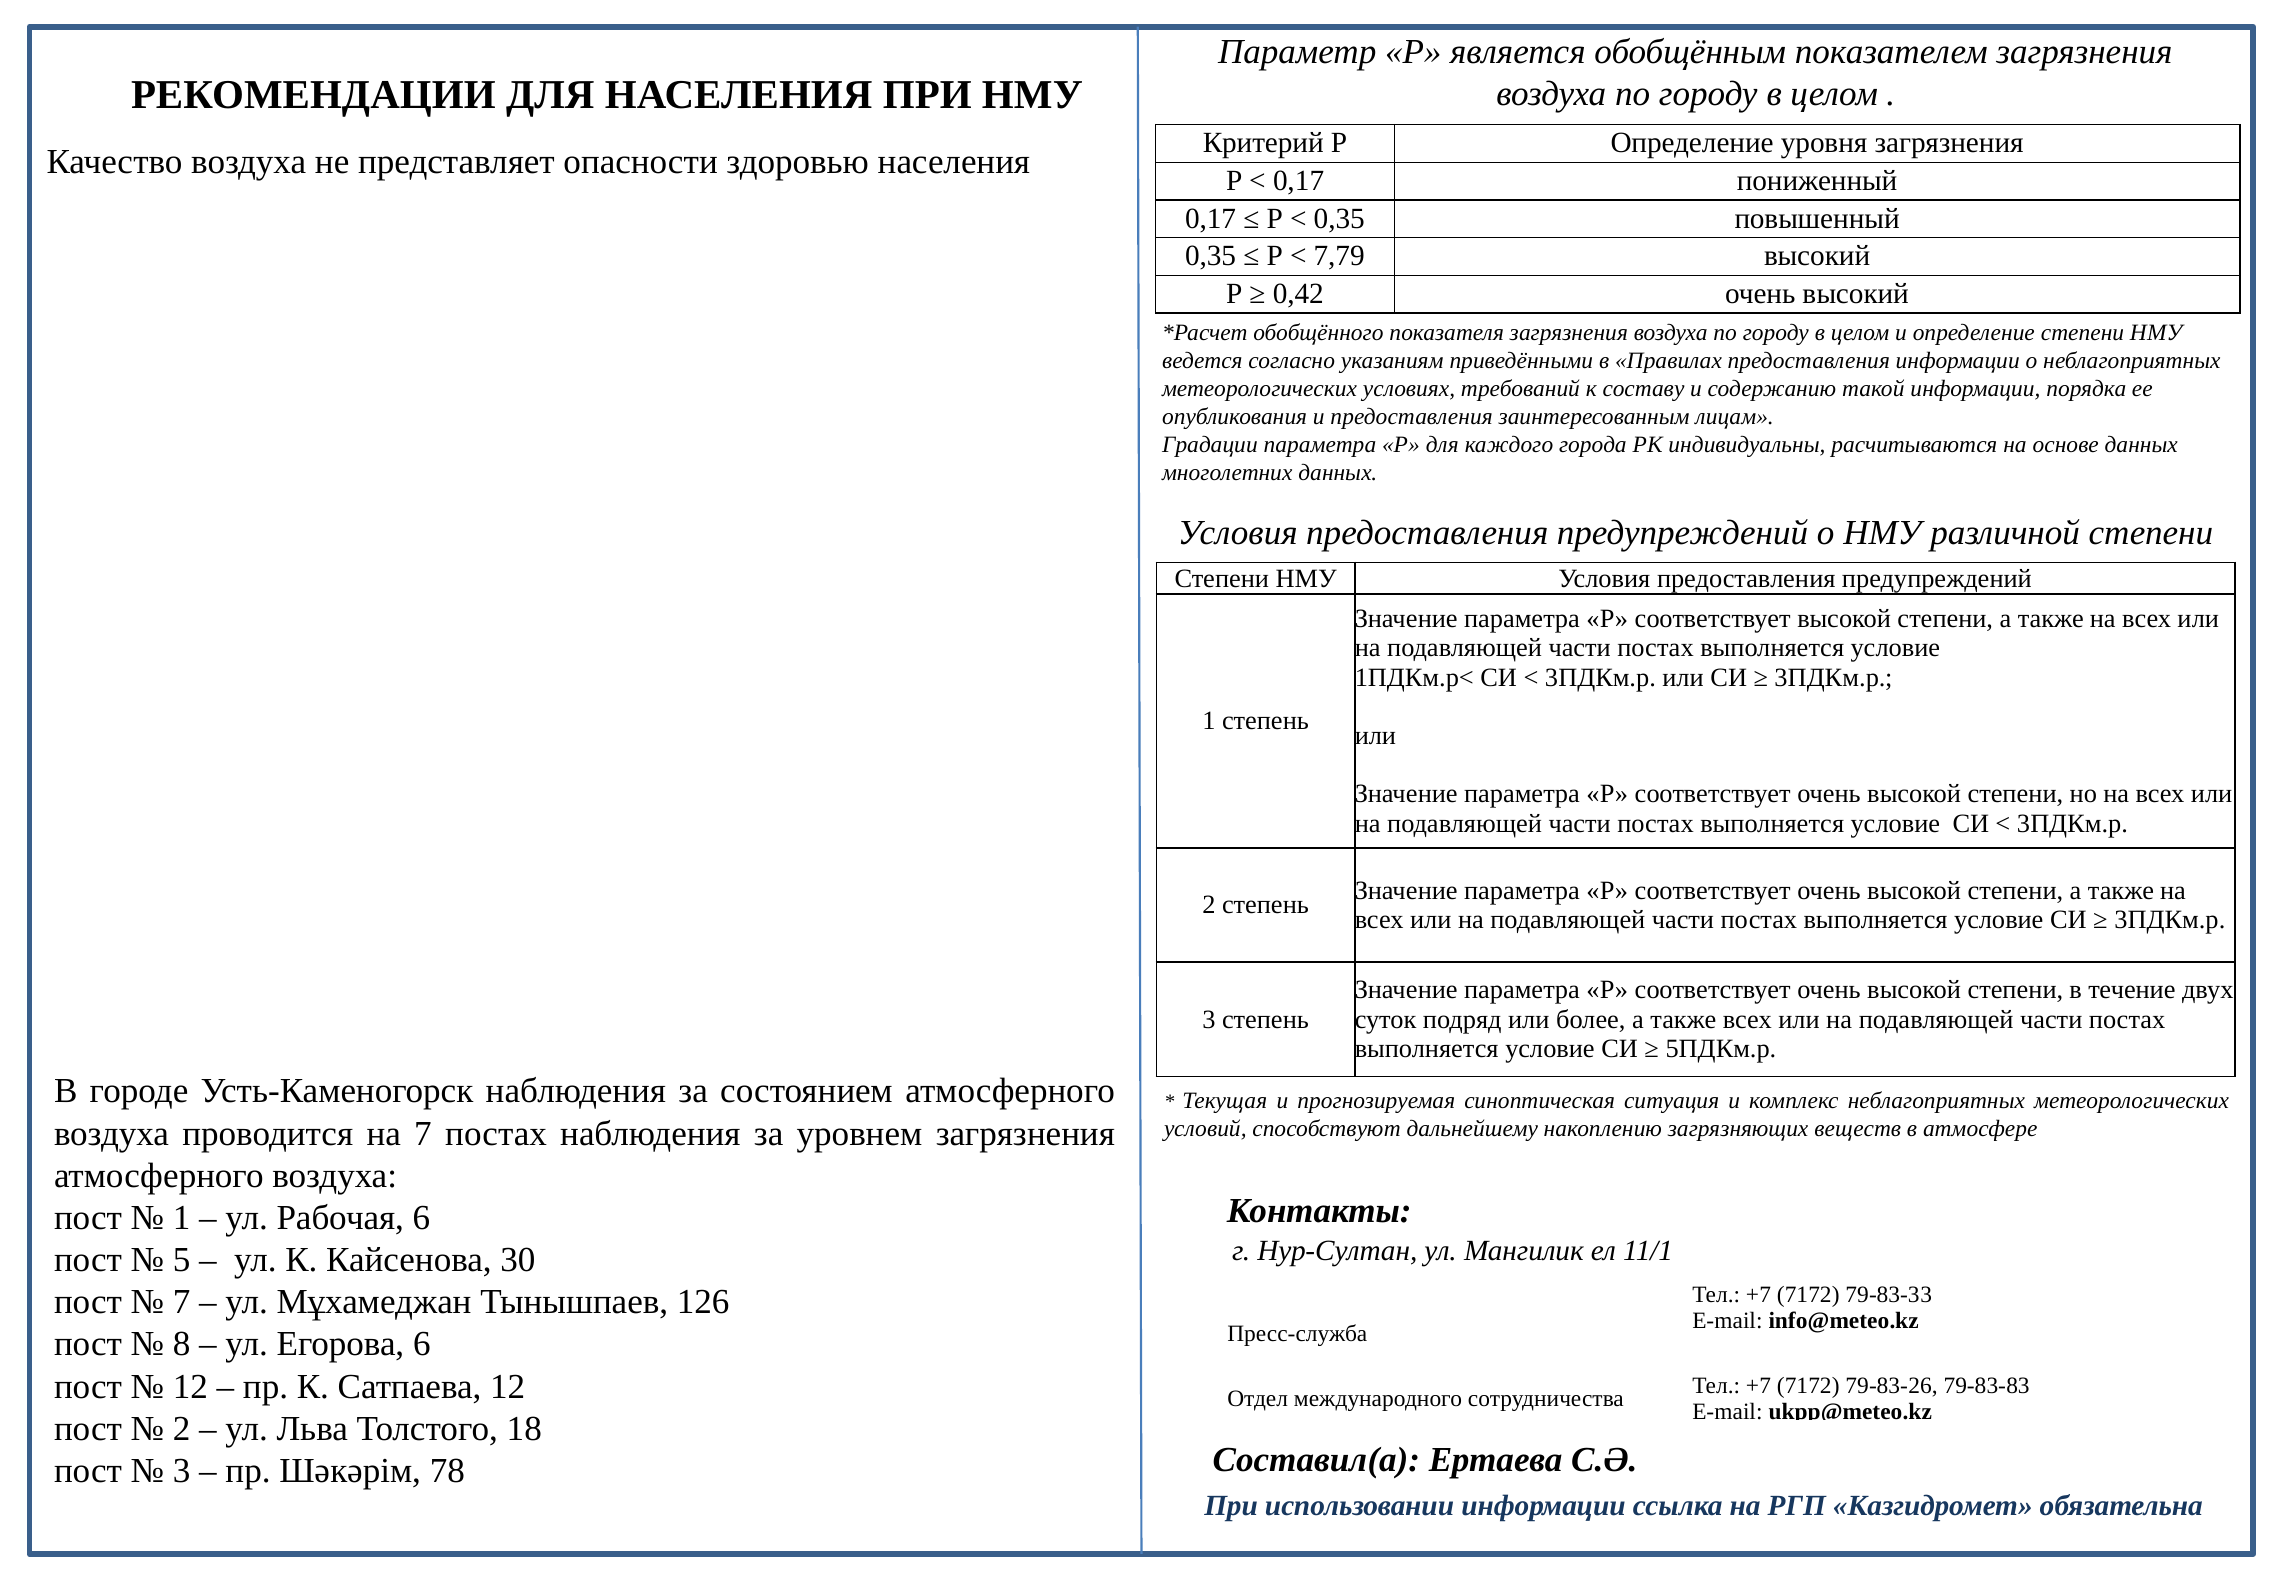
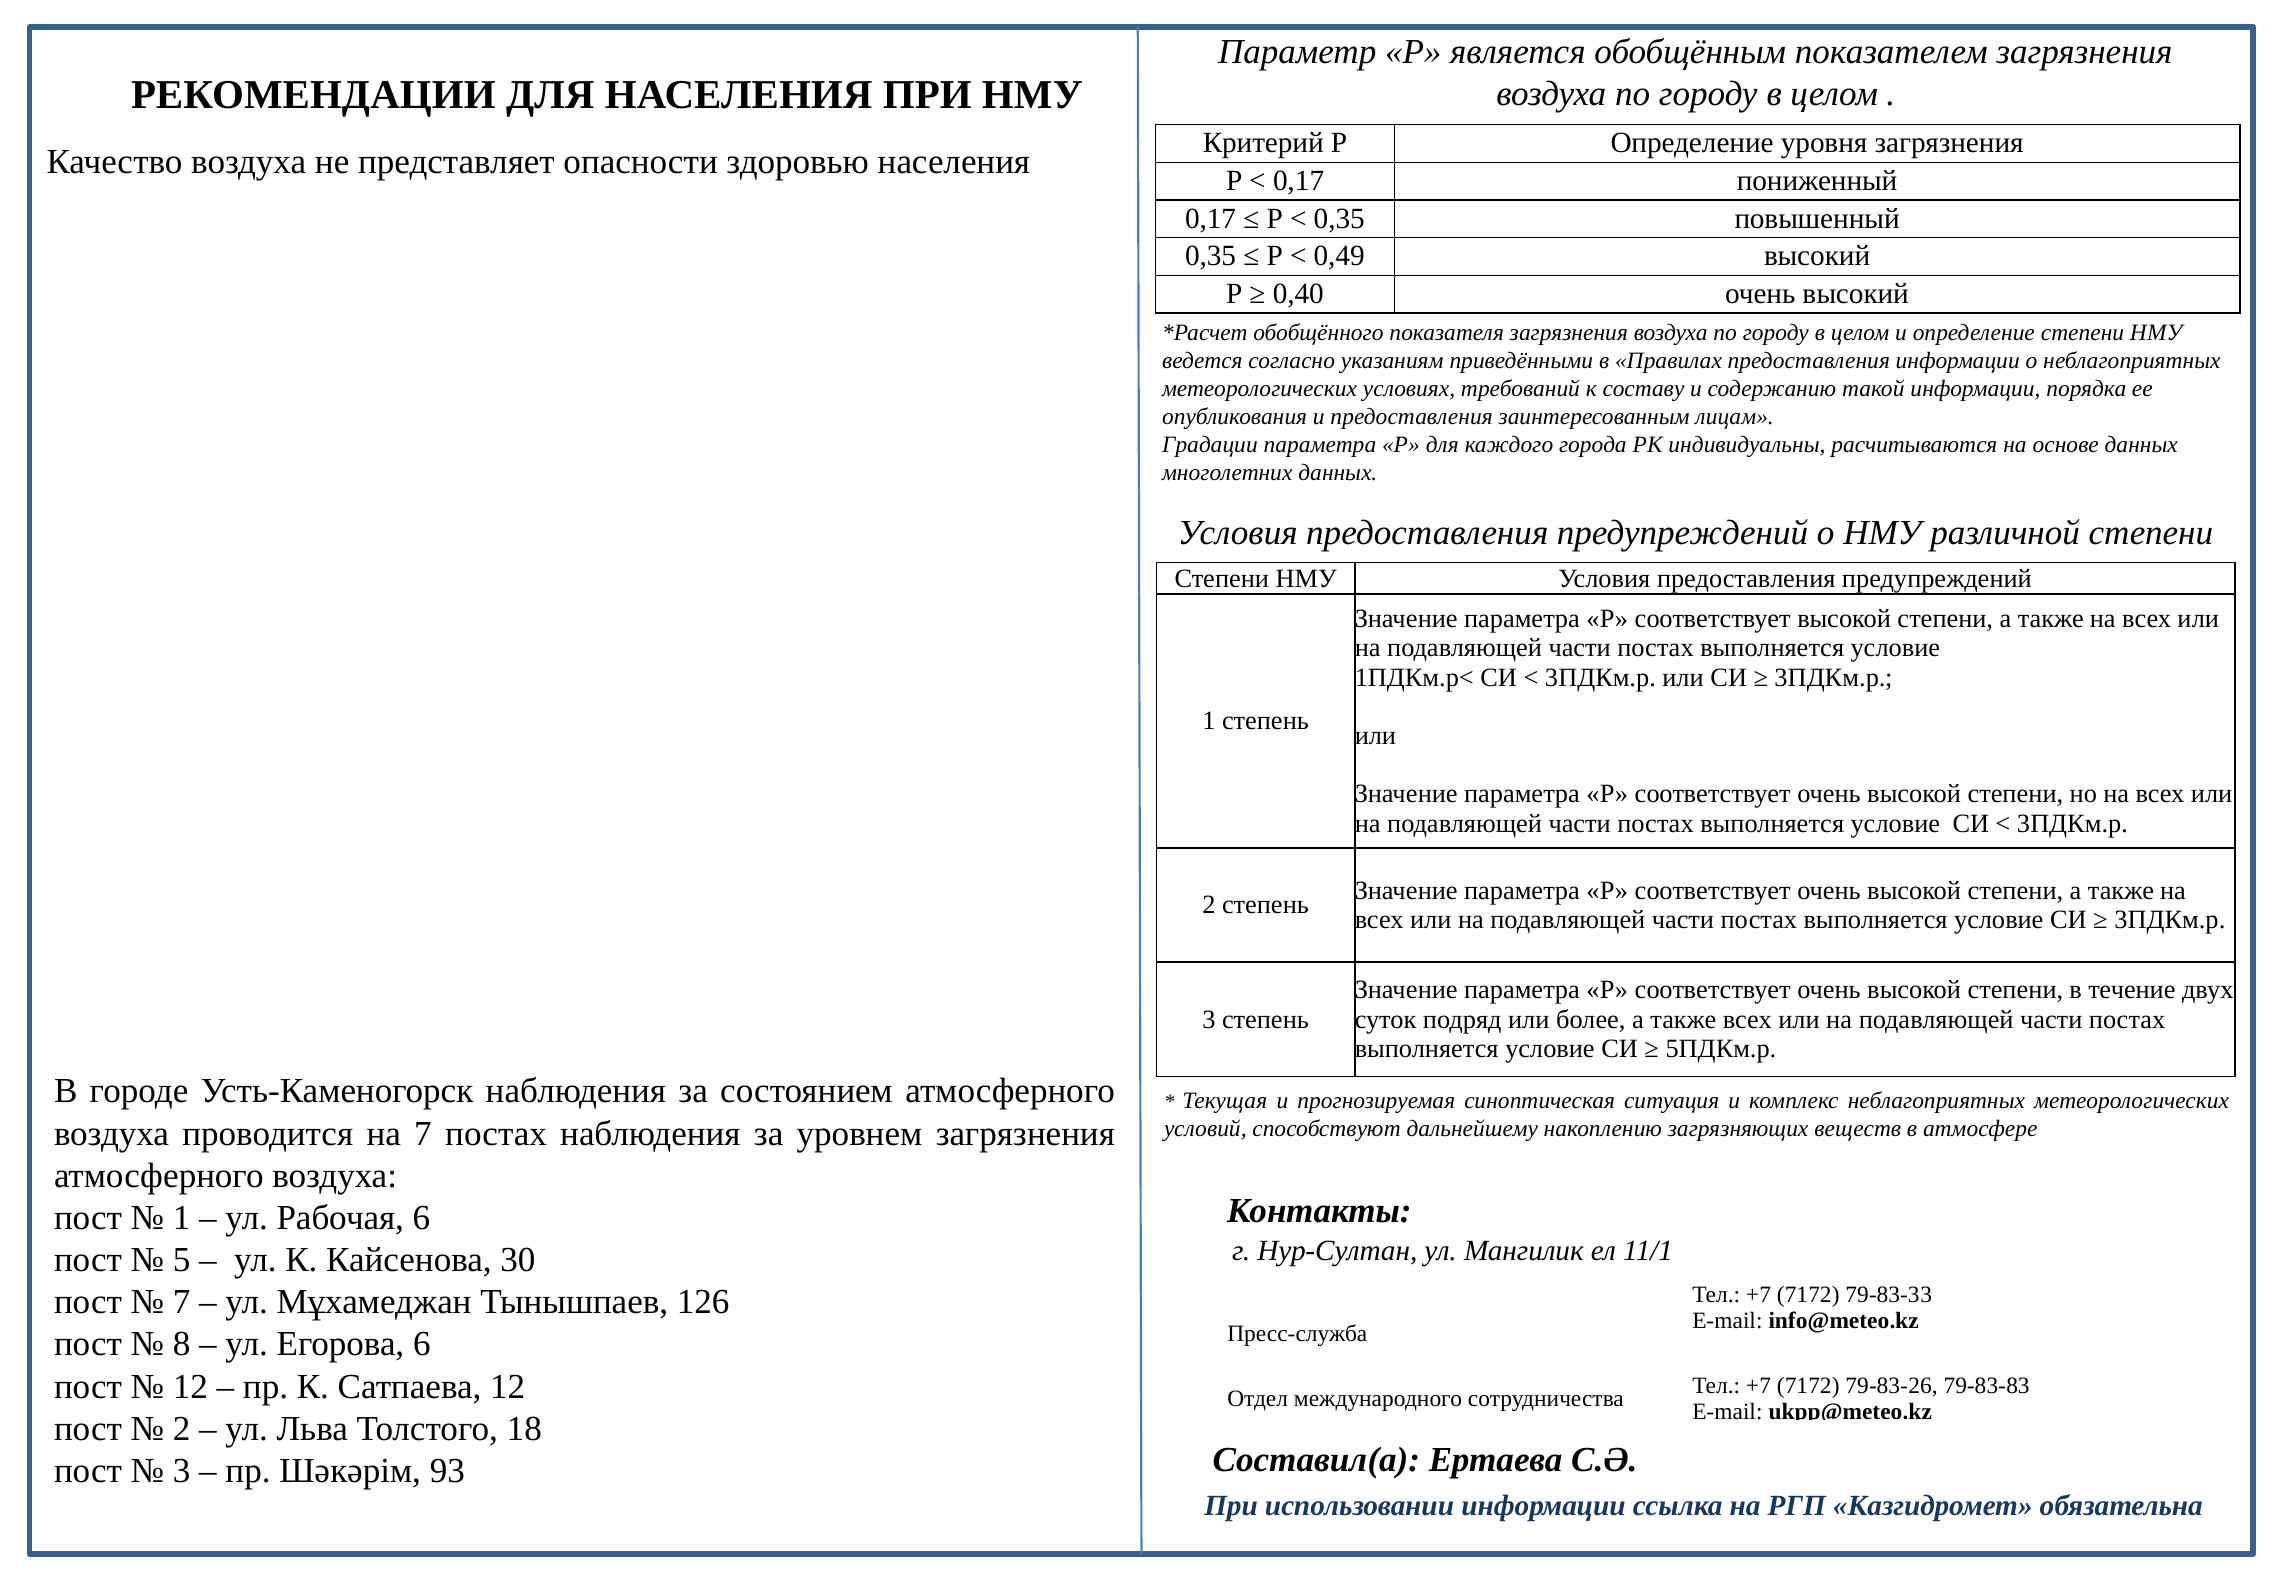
7,79: 7,79 -> 0,49 (1339, 256)
0,42: 0,42 -> 0,40 (1298, 294)
78: 78 -> 93 (447, 1470)
